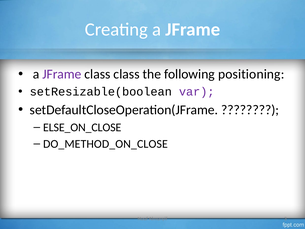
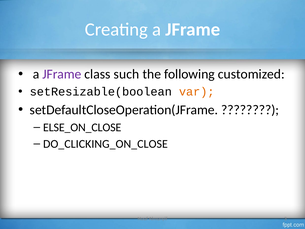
class class: class -> such (126, 74)
positioning: positioning -> customized (251, 74)
var colour: purple -> orange (197, 92)
DO_METHOD_ON_CLOSE: DO_METHOD_ON_CLOSE -> DO_CLICKING_ON_CLOSE (105, 144)
